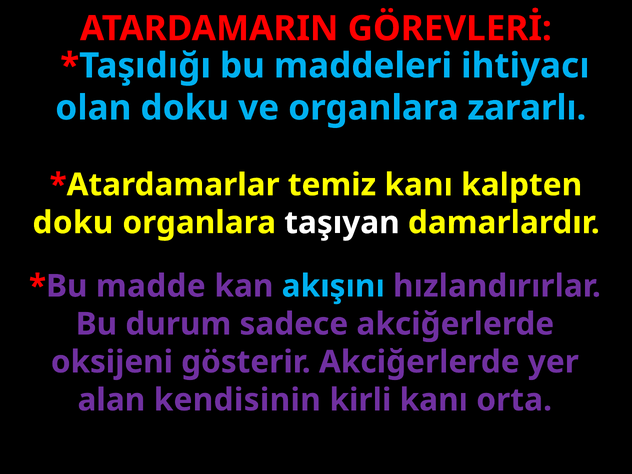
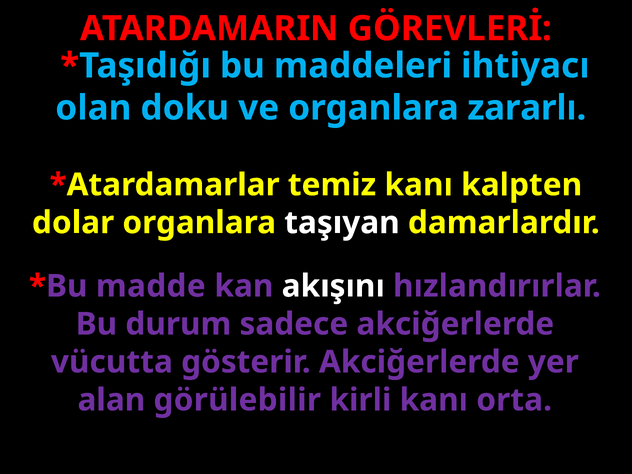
doku: doku -> dolar (73, 223)
akışını colour: light blue -> white (333, 286)
oksijeni: oksijeni -> vücutta (112, 362)
kendisinin: kendisinin -> görülebilir (237, 400)
